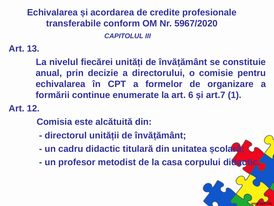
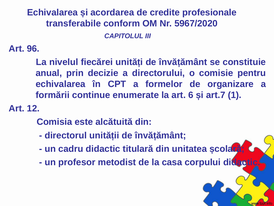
13: 13 -> 96 (33, 49)
